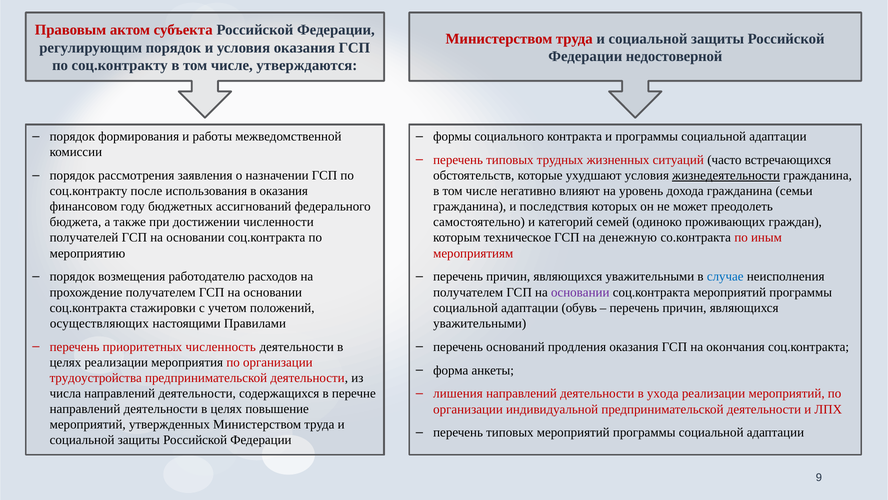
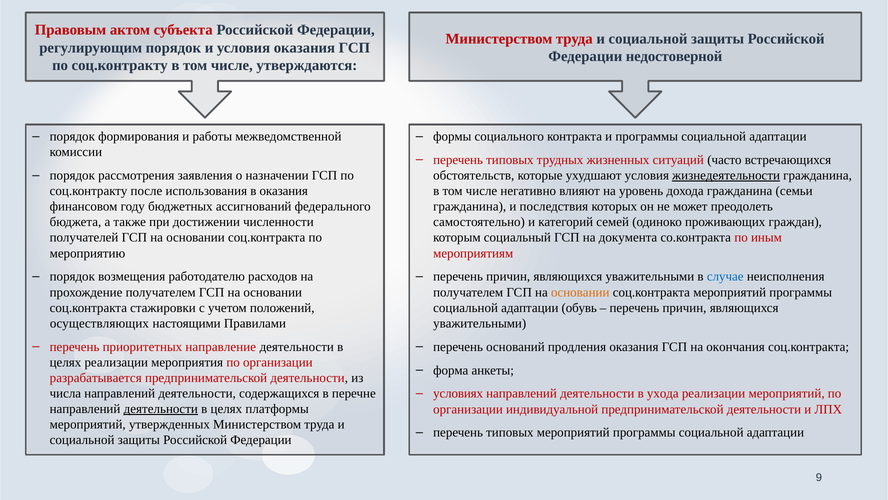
техническое: техническое -> социальный (517, 237)
денежную: денежную -> документа (628, 237)
основании colour: purple -> orange (580, 292)
численность: численность -> направление (221, 346)
трудоустройства: трудоустройства -> разрабатывается (96, 378)
лишения: лишения -> условиях (458, 393)
деятельности underline: none -> present (161, 409)
повышение: повышение -> платформы (277, 409)
